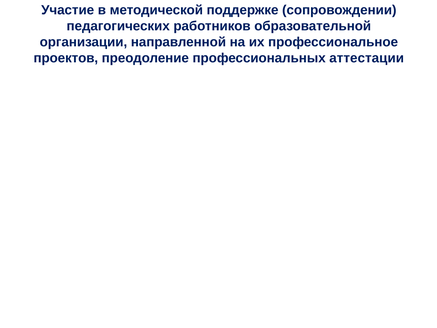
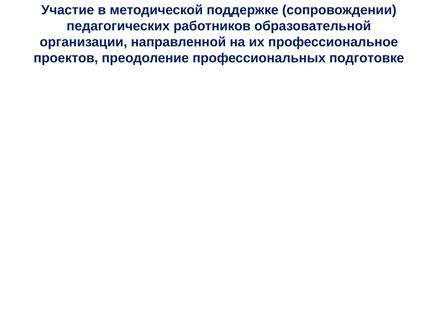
аттестации: аттестации -> подготовке (367, 58)
